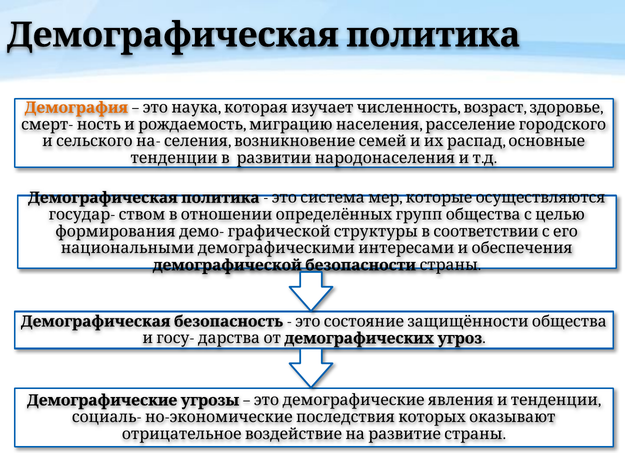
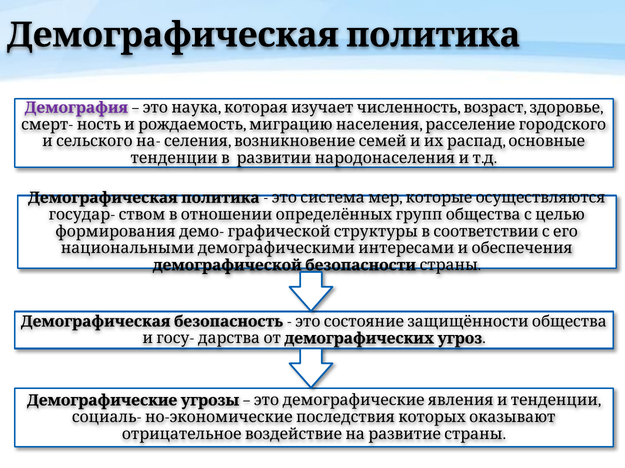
Демография colour: orange -> purple (76, 108)
